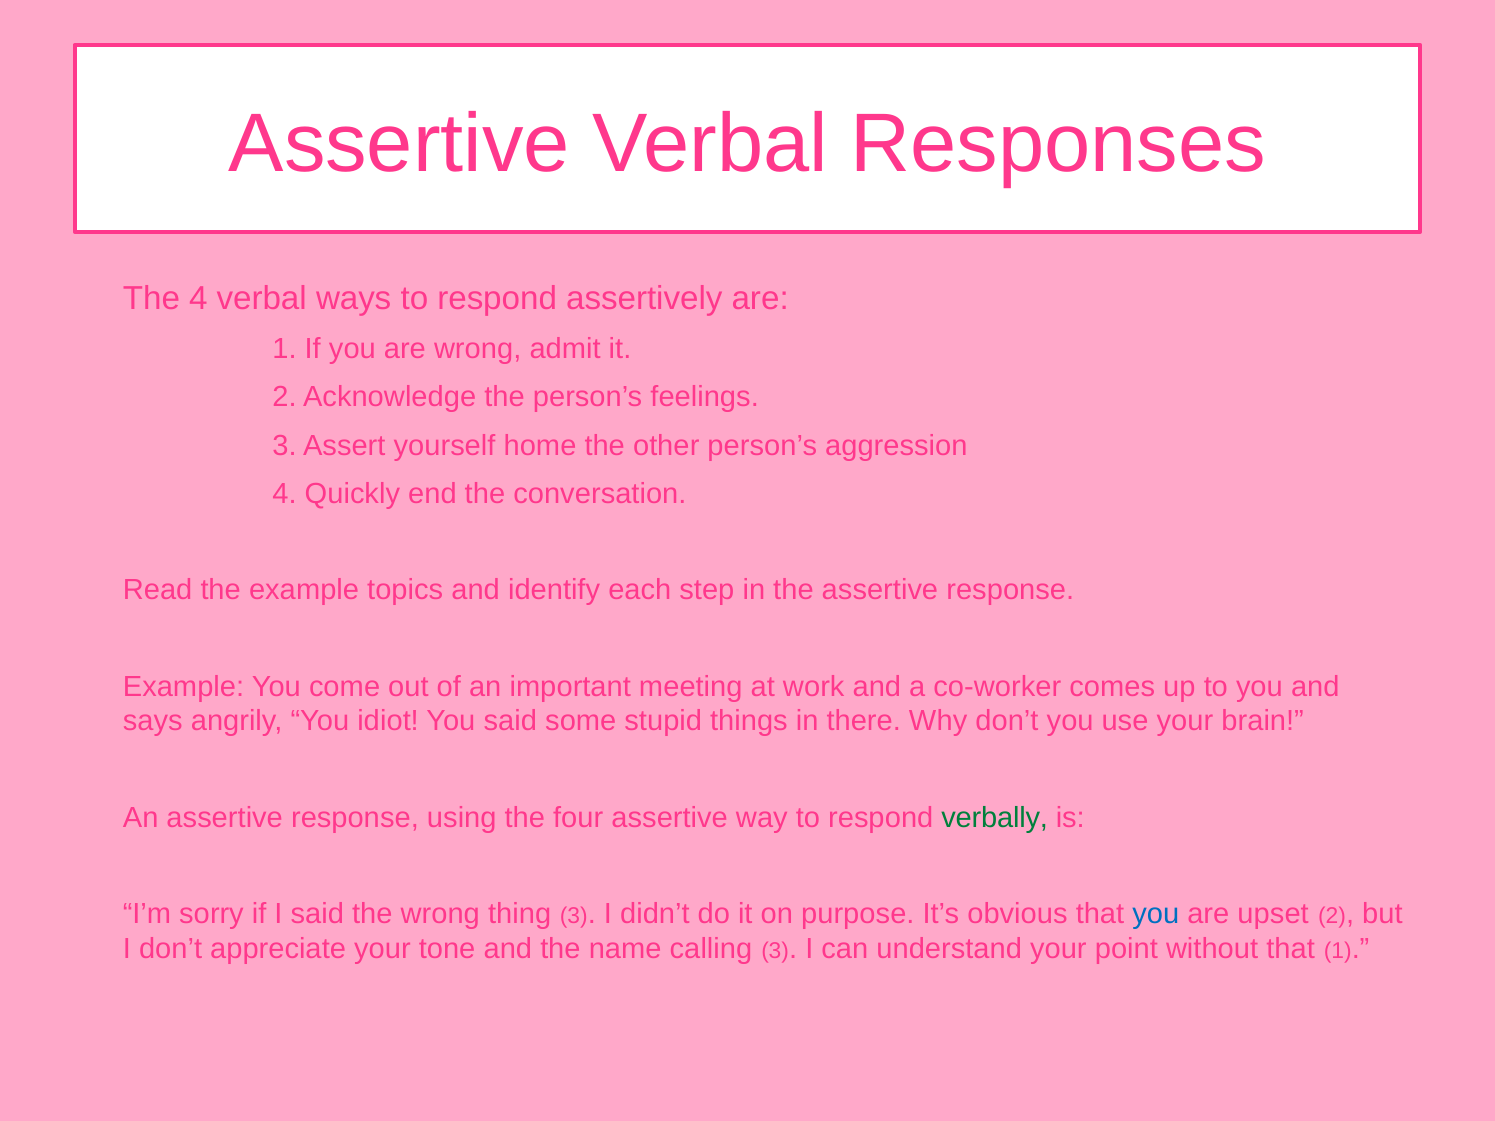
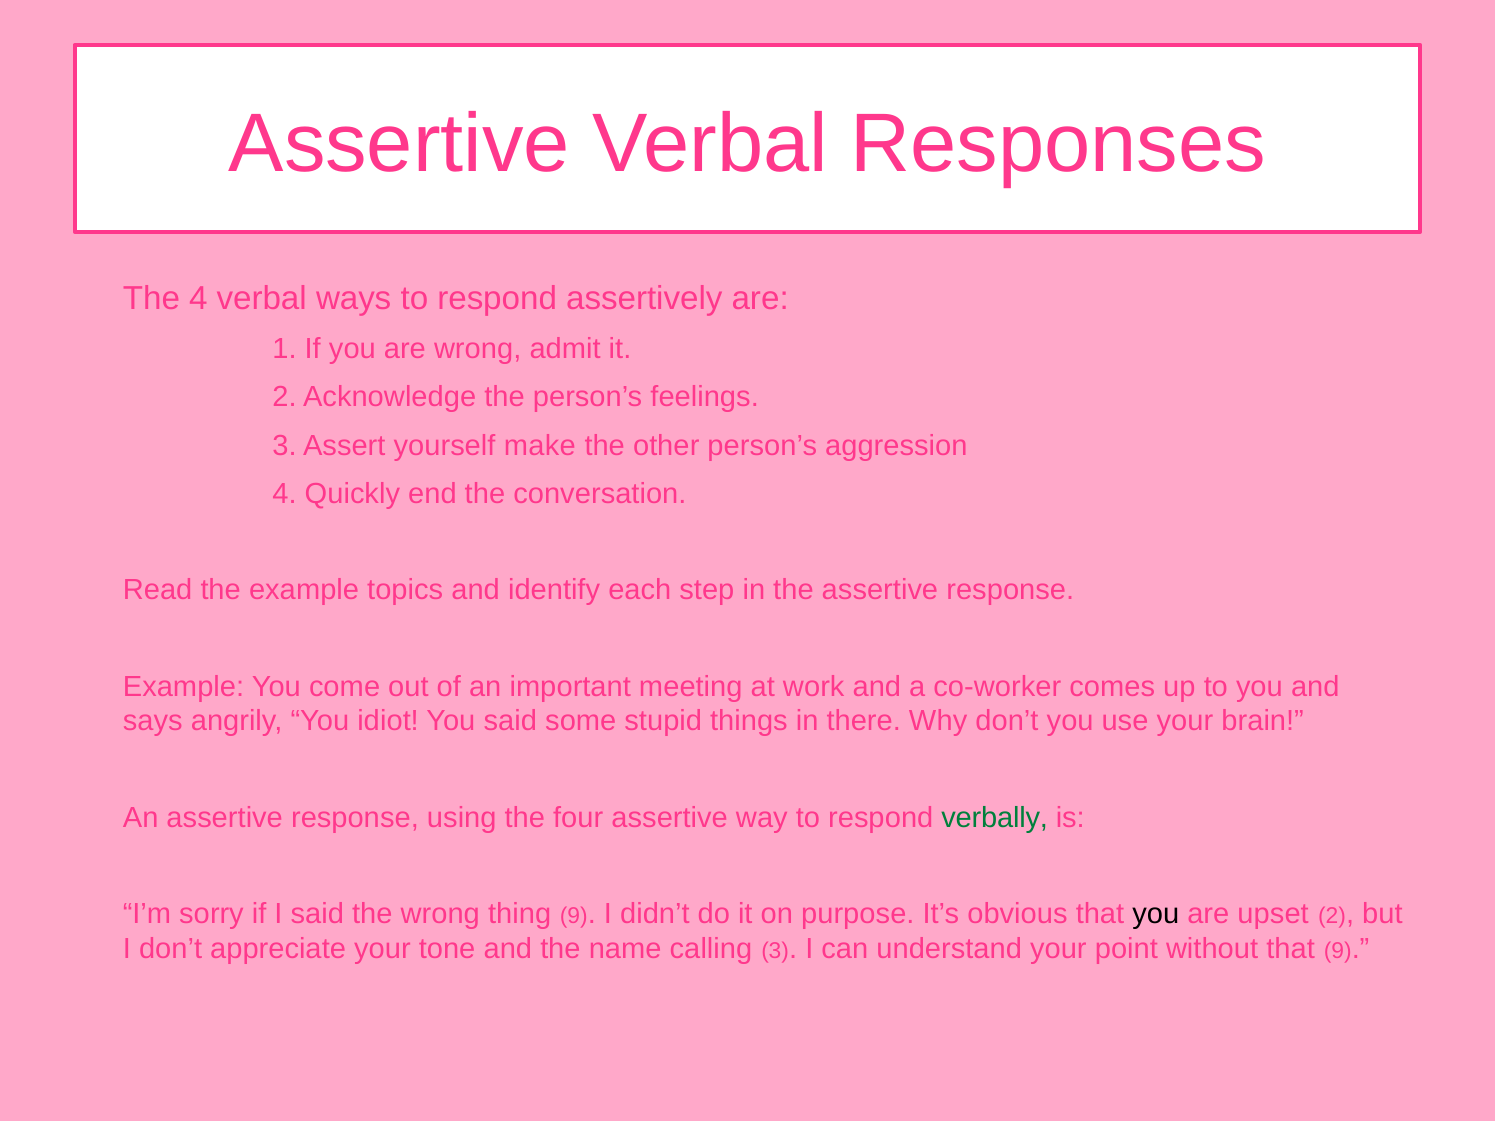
home: home -> make (540, 446)
thing 3: 3 -> 9 (574, 916)
you colour: blue -> black (1156, 914)
that 1: 1 -> 9 (1338, 951)
